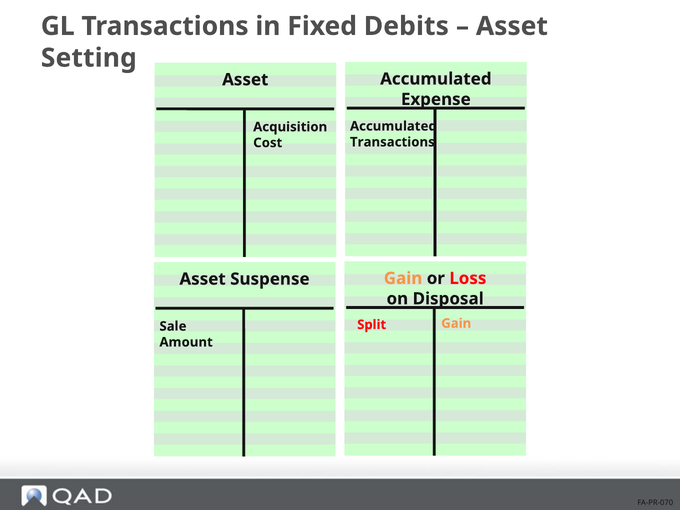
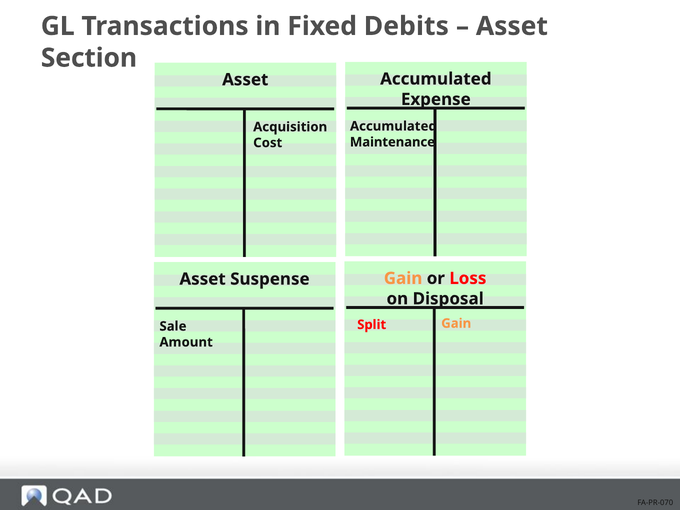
Setting: Setting -> Section (89, 58)
Transactions: Transactions -> Maintenance (392, 142)
